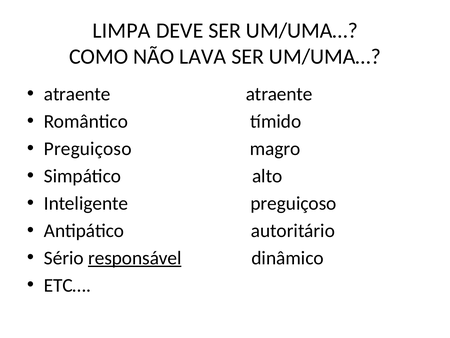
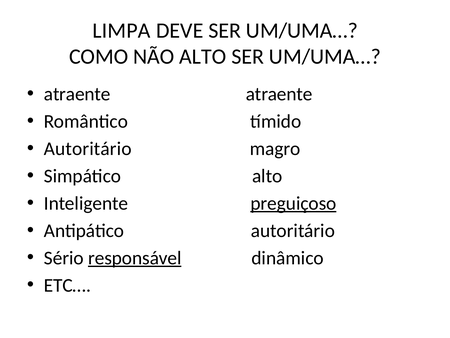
NÃO LAVA: LAVA -> ALTO (203, 57)
Preguiçoso: Preguiçoso -> Autoritário (88, 149)
preguiçoso underline: none -> present (293, 203)
